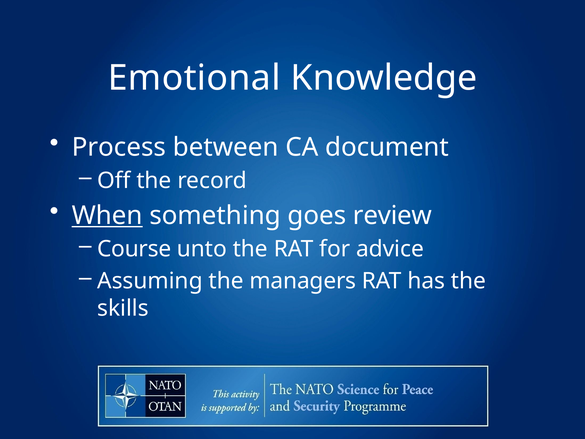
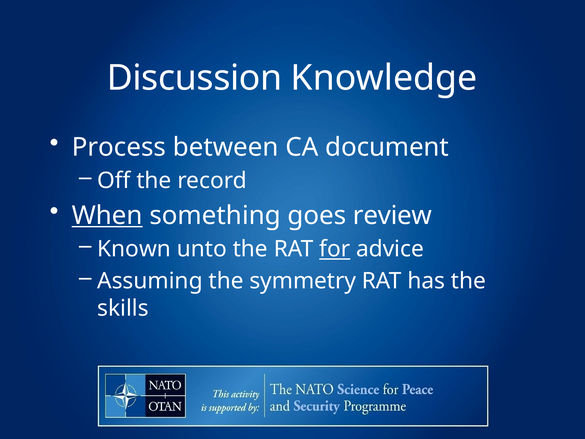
Emotional: Emotional -> Discussion (194, 78)
Course: Course -> Known (134, 249)
for underline: none -> present (335, 249)
managers: managers -> symmetry (303, 281)
